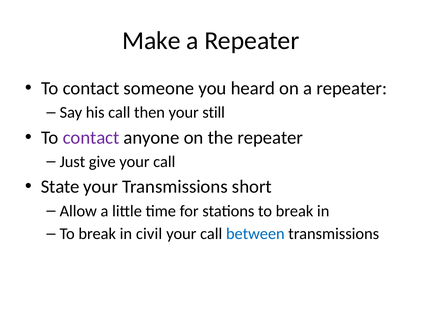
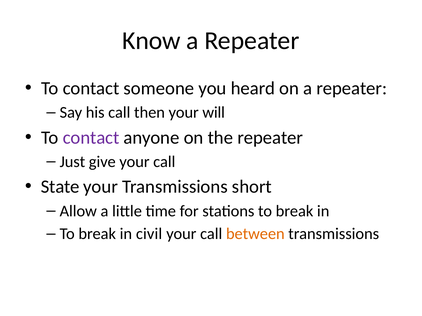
Make: Make -> Know (151, 41)
still: still -> will (214, 113)
between colour: blue -> orange (255, 234)
